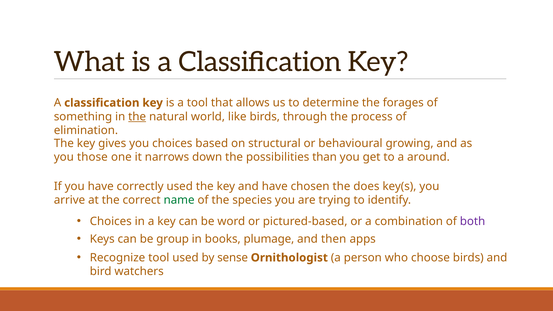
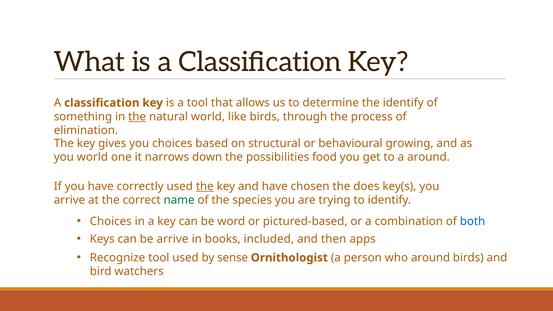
the forages: forages -> identify (403, 103)
you those: those -> world (92, 157)
than: than -> food (325, 157)
the underline: none -> present (205, 186)
both colour: purple -> blue (473, 221)
be group: group -> arrive (172, 239)
plumage: plumage -> included (269, 239)
who choose: choose -> around (431, 258)
